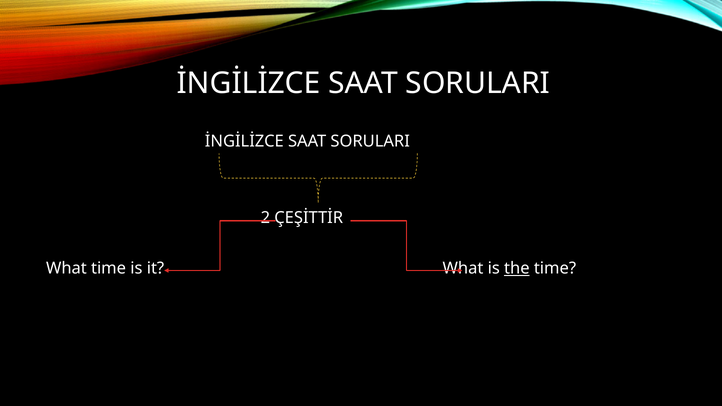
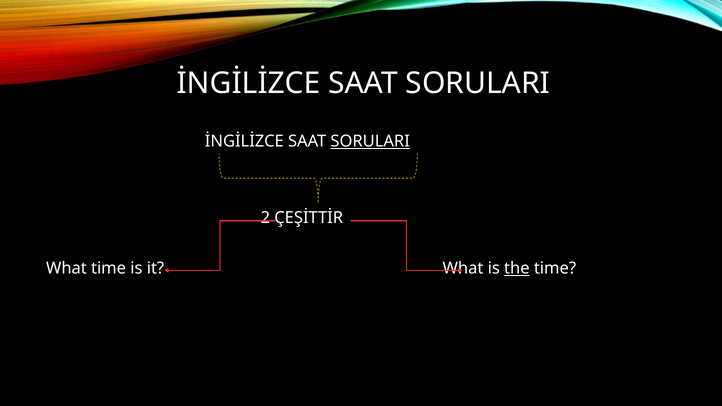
SORULARI underline: none -> present (370, 141)
